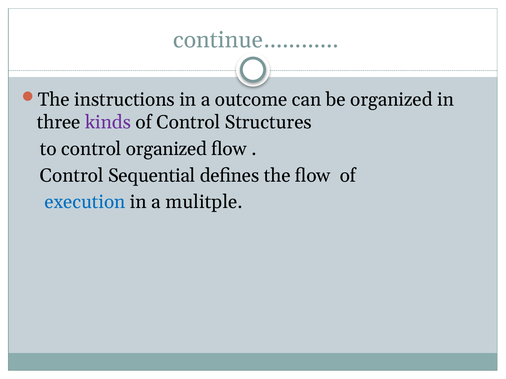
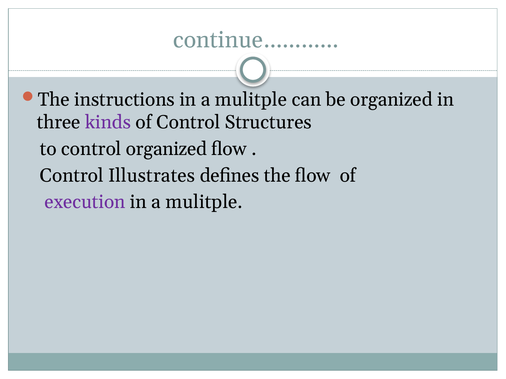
instructions in a outcome: outcome -> mulitple (251, 100)
Sequential: Sequential -> Illustrates (152, 176)
execution colour: blue -> purple (85, 202)
